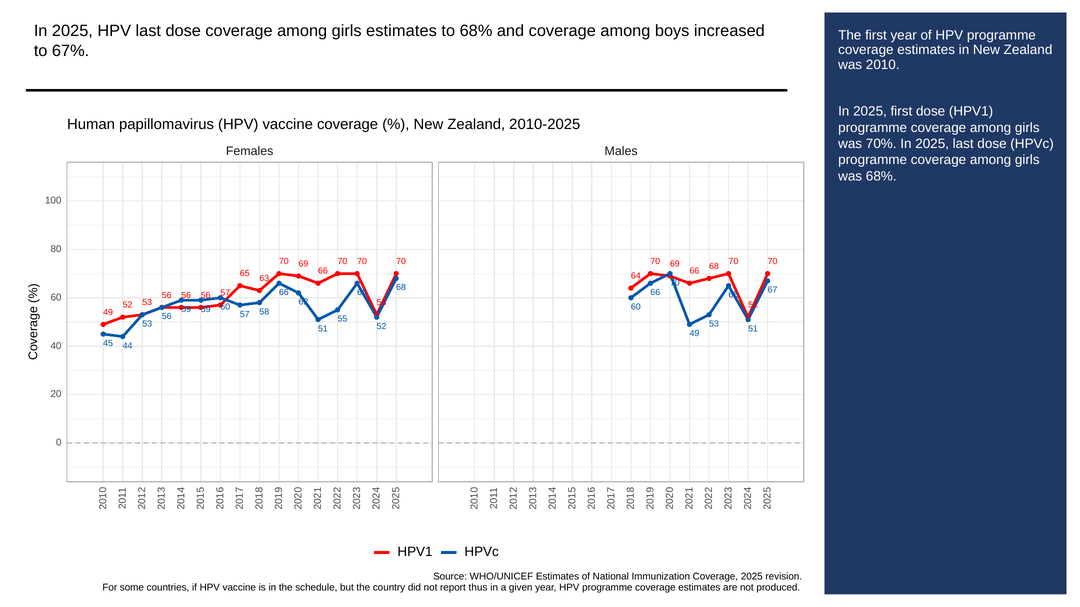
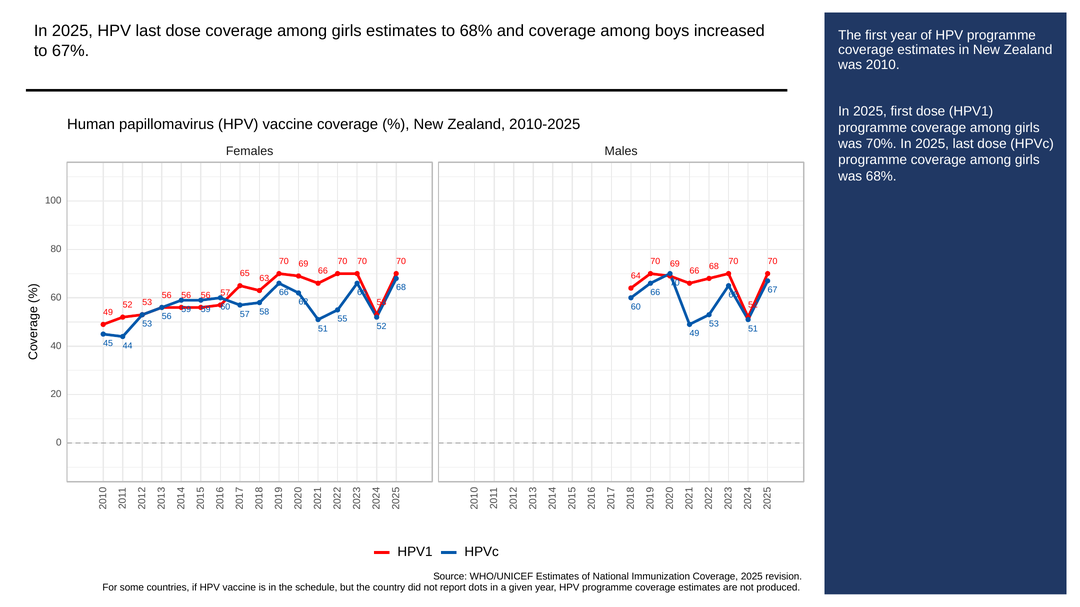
thus: thus -> dots (478, 588)
